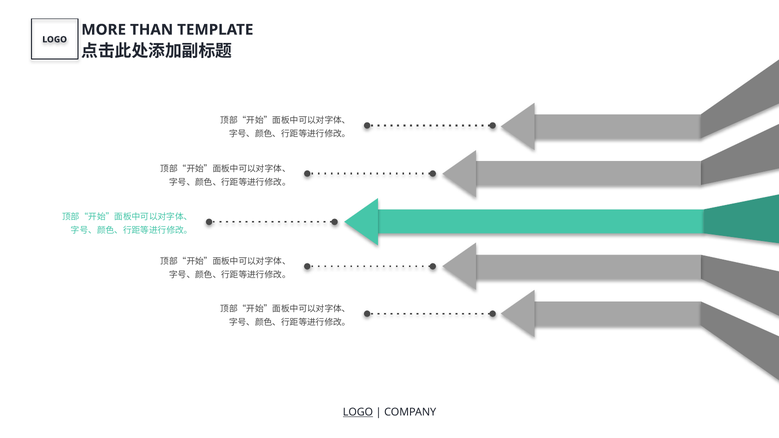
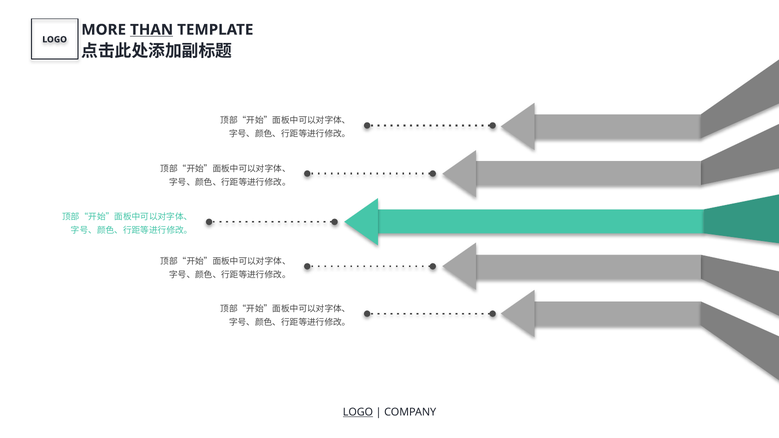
THAN underline: none -> present (152, 30)
